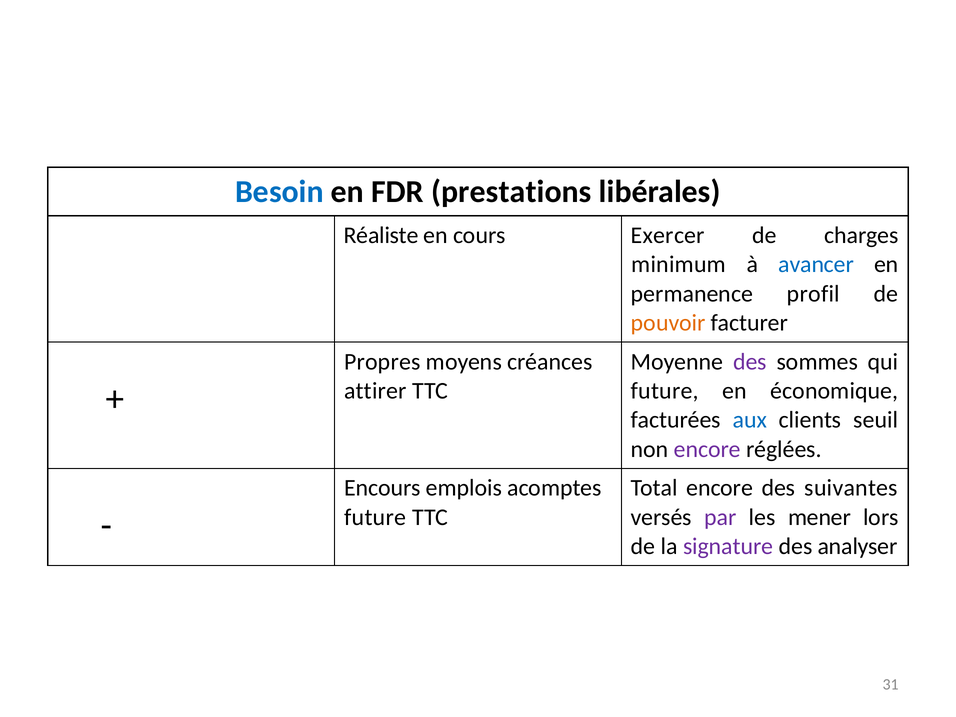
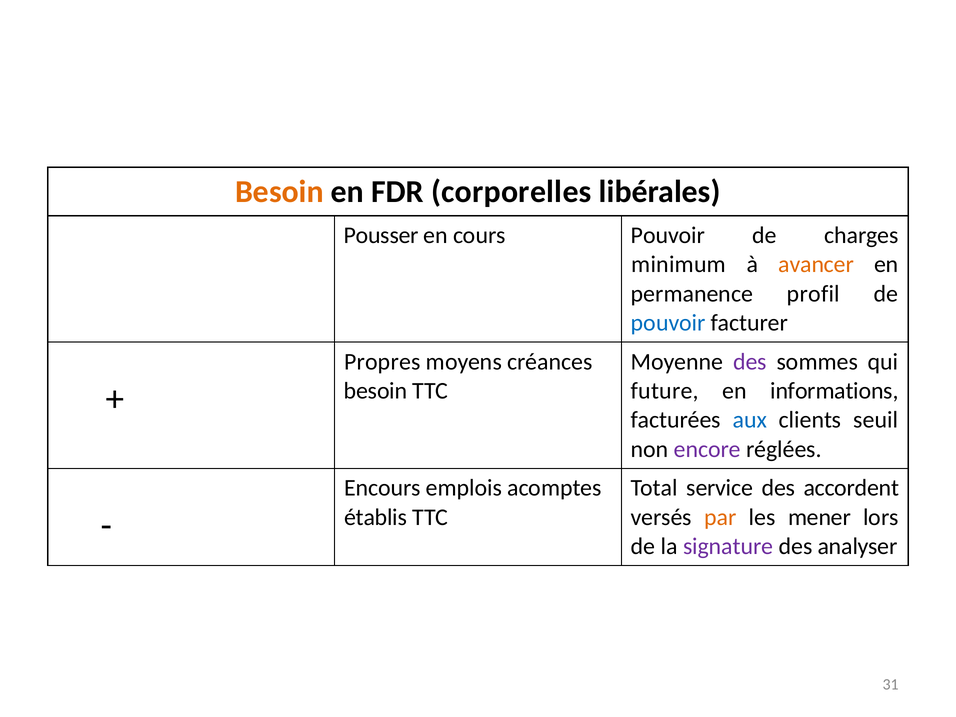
Besoin colour: blue -> orange (279, 192)
prestations: prestations -> corporelles (511, 192)
Réaliste: Réaliste -> Pousser (381, 235)
cours Exercer: Exercer -> Pouvoir (668, 235)
avancer colour: blue -> orange (816, 265)
pouvoir colour: orange -> blue (668, 323)
attirer: attirer -> besoin (376, 391)
économique: économique -> informations (834, 391)
Total encore: encore -> service (720, 488)
suivantes: suivantes -> accordent (851, 488)
future: future -> établis (376, 517)
par colour: purple -> orange (720, 517)
